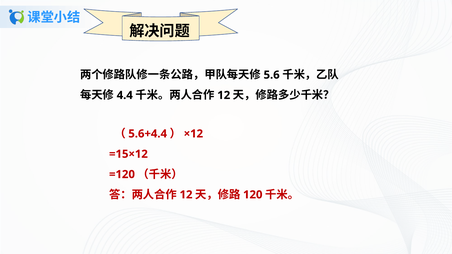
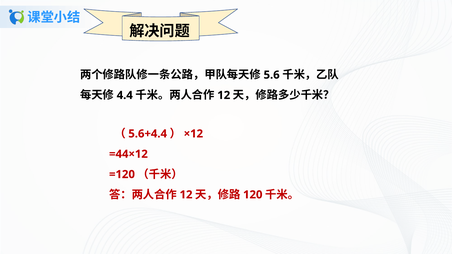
=15×12: =15×12 -> =44×12 (128, 154)
